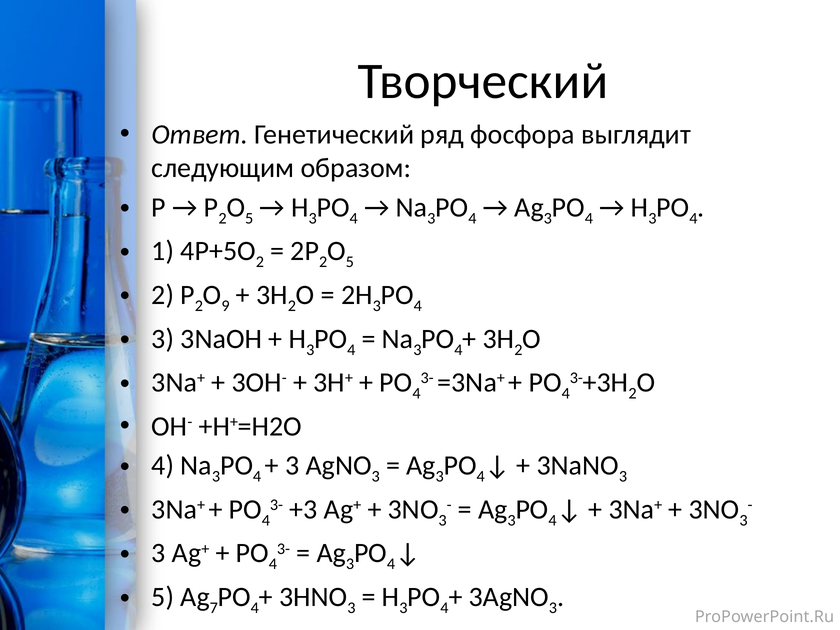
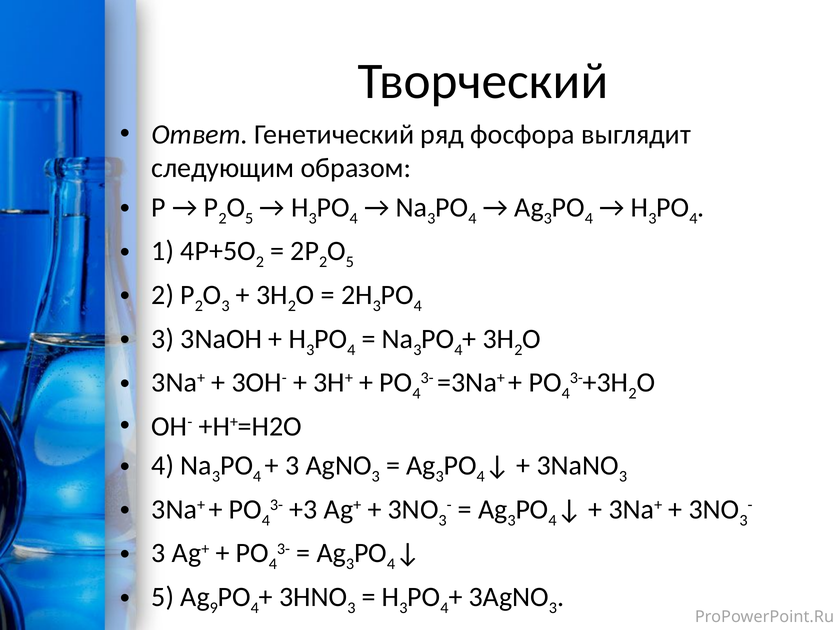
9: 9 -> 3 (226, 306)
7: 7 -> 9 (214, 608)
